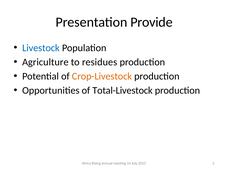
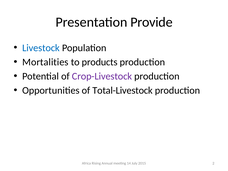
Agriculture: Agriculture -> Mortalities (45, 62)
residues: residues -> products (100, 62)
Crop-Livestock colour: orange -> purple (102, 76)
